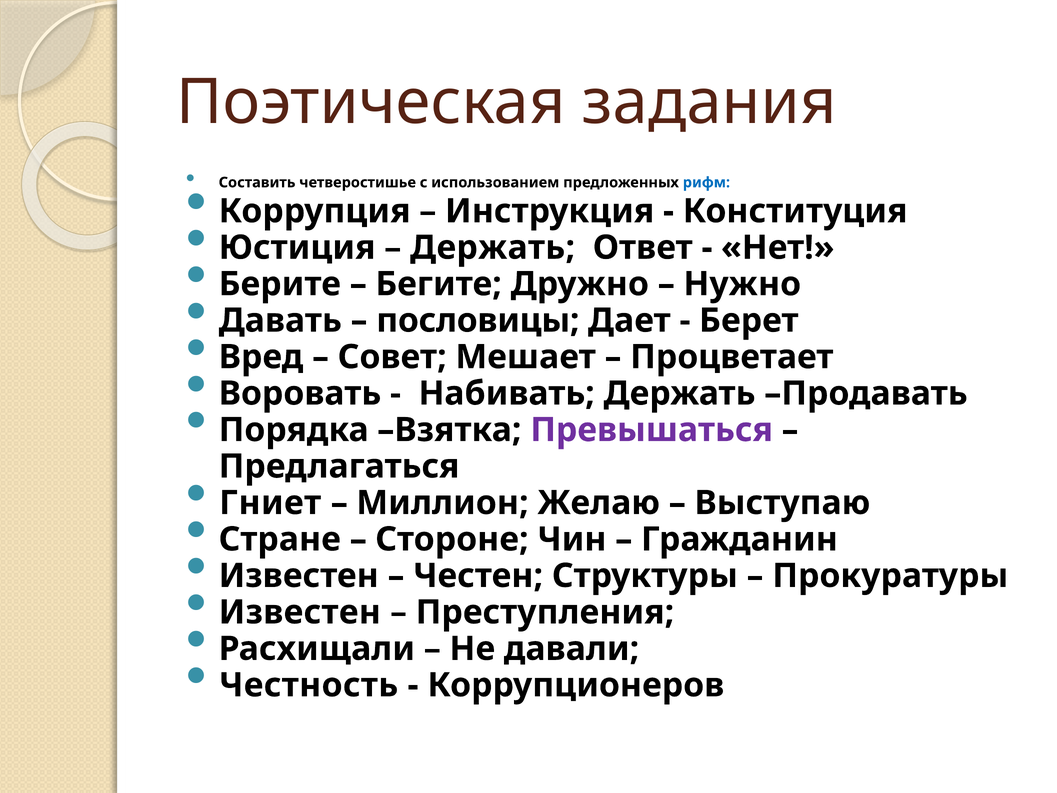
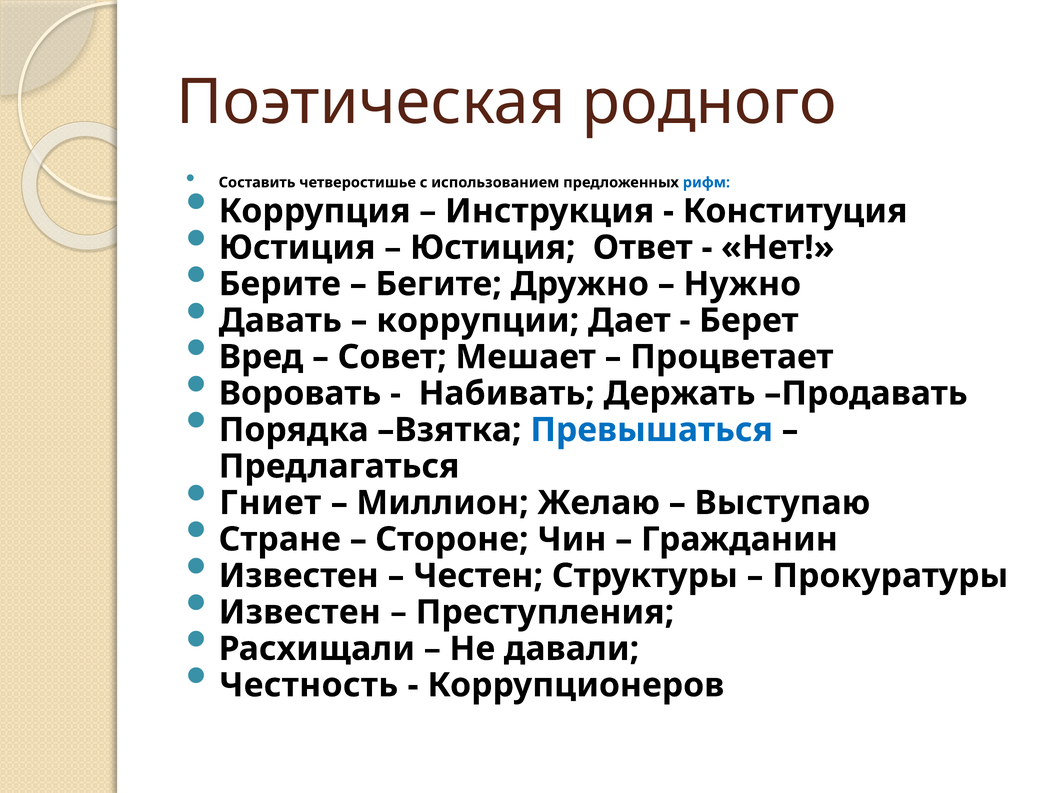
задания: задания -> родного (709, 102)
Держать: Держать -> Юстиция (493, 248)
пословицы: пословицы -> коррупции (478, 320)
Превышаться colour: purple -> blue (652, 430)
